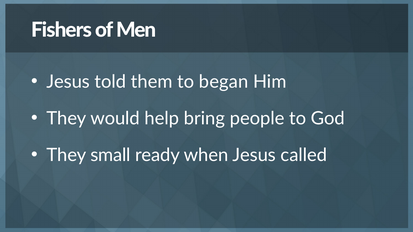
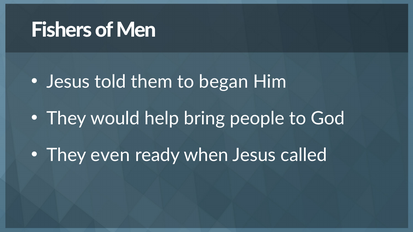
small: small -> even (110, 155)
